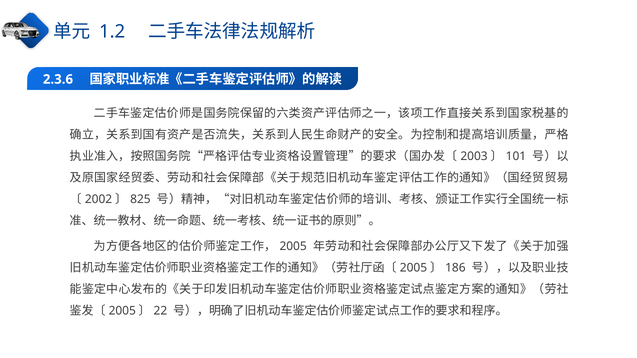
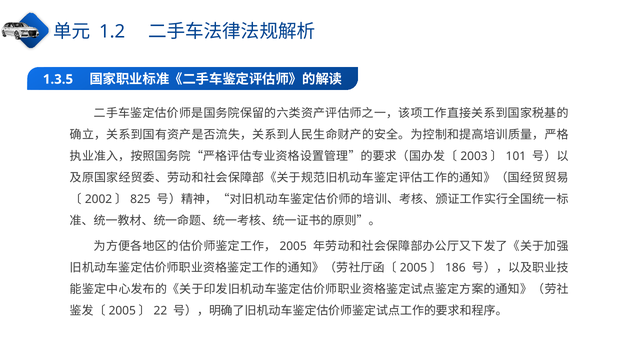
2.3.6: 2.3.6 -> 1.3.5 (58, 79)
